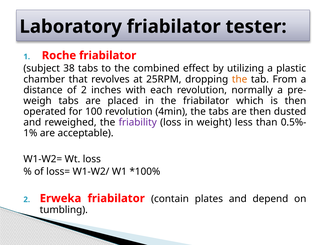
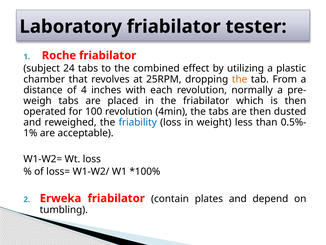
38: 38 -> 24 (69, 68)
of 2: 2 -> 4 (84, 90)
friability colour: purple -> blue (138, 122)
